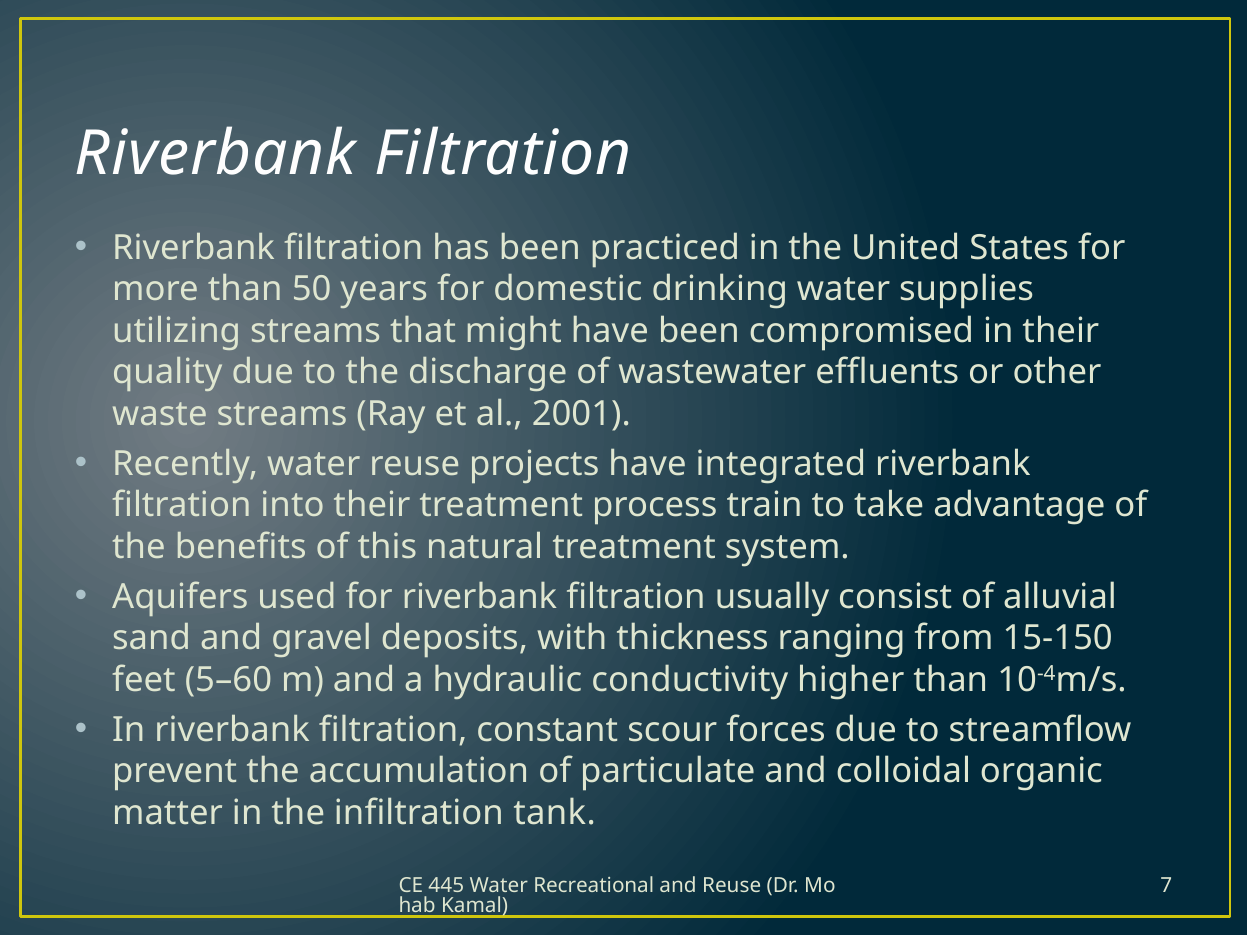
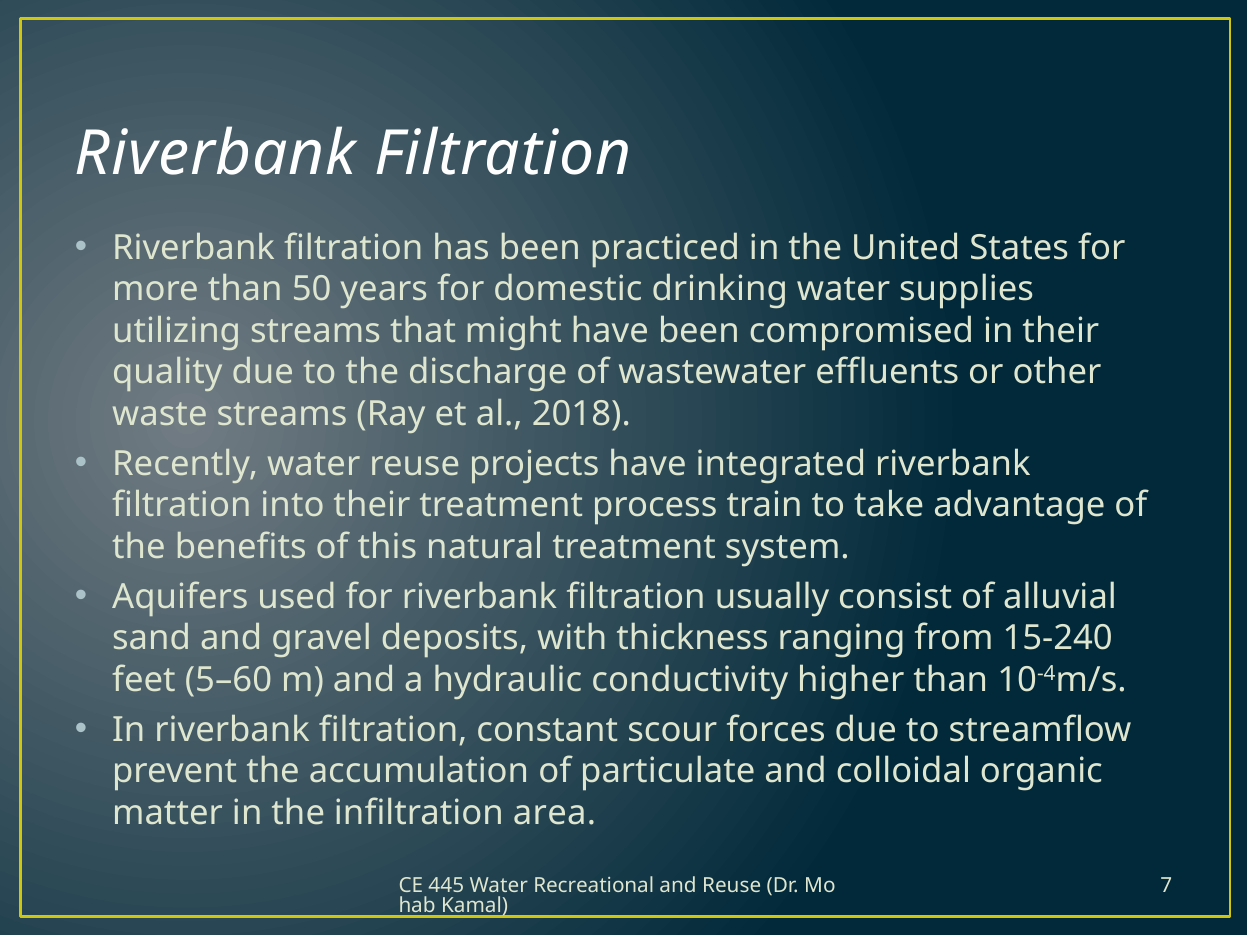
2001: 2001 -> 2018 (581, 414)
15-150: 15-150 -> 15-240 (1058, 639)
tank: tank -> area (555, 813)
